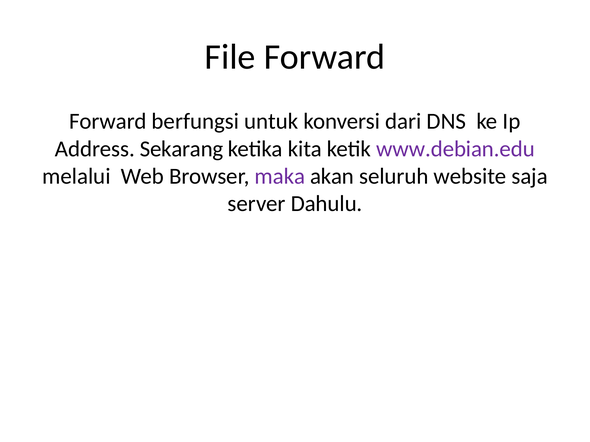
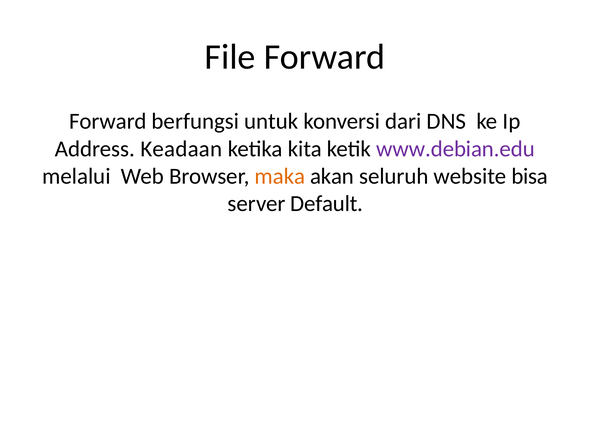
Sekarang: Sekarang -> Keadaan (181, 149)
maka colour: purple -> orange (280, 176)
saja: saja -> bisa (530, 176)
Dahulu: Dahulu -> Default (327, 204)
